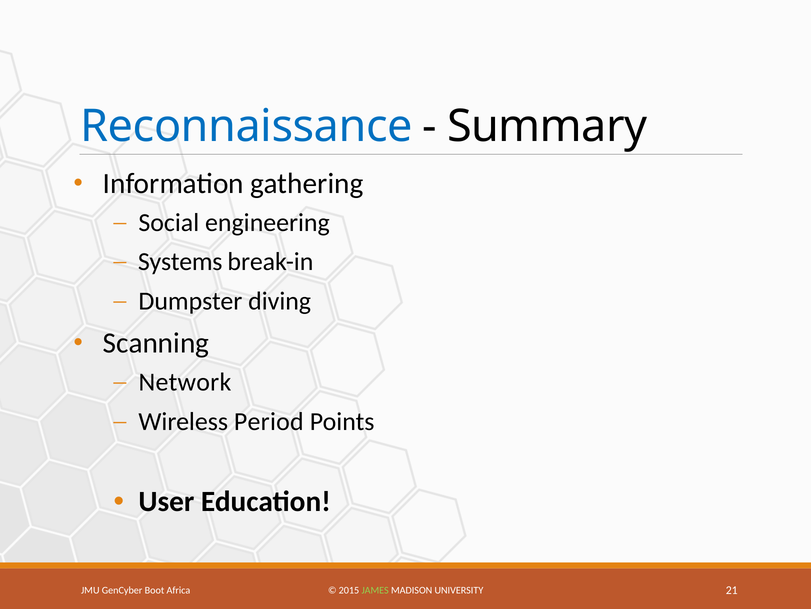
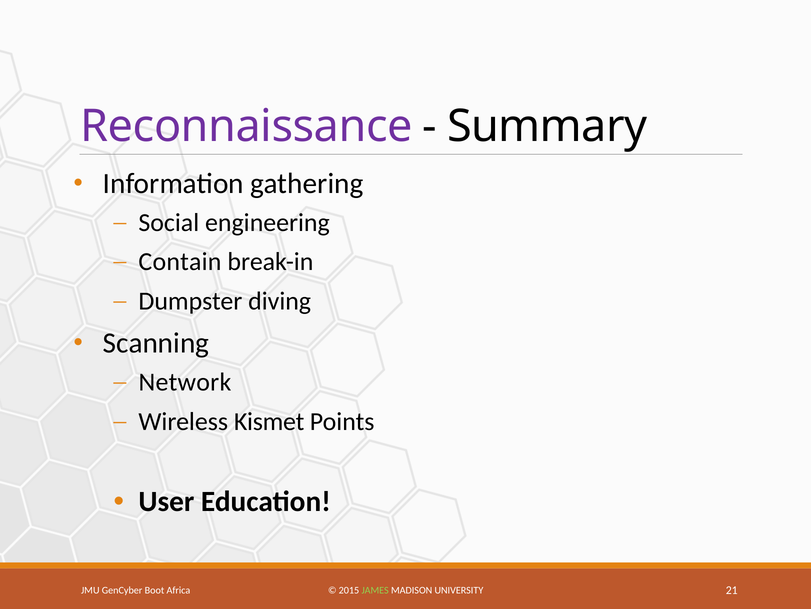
Reconnaissance colour: blue -> purple (247, 126)
Systems: Systems -> Contain (180, 261)
Period: Period -> Kismet (269, 421)
